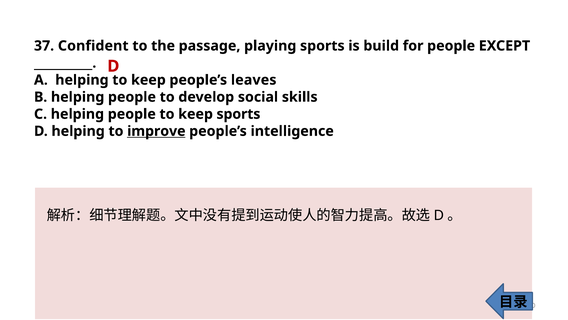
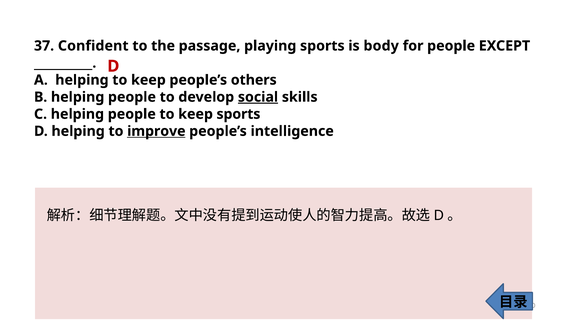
build: build -> body (381, 46)
leaves: leaves -> others (254, 80)
social underline: none -> present (258, 97)
